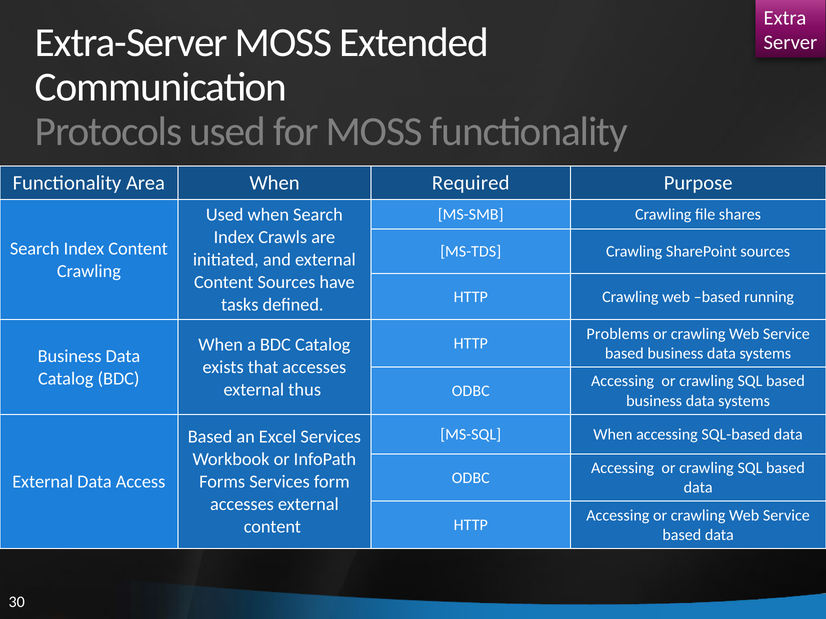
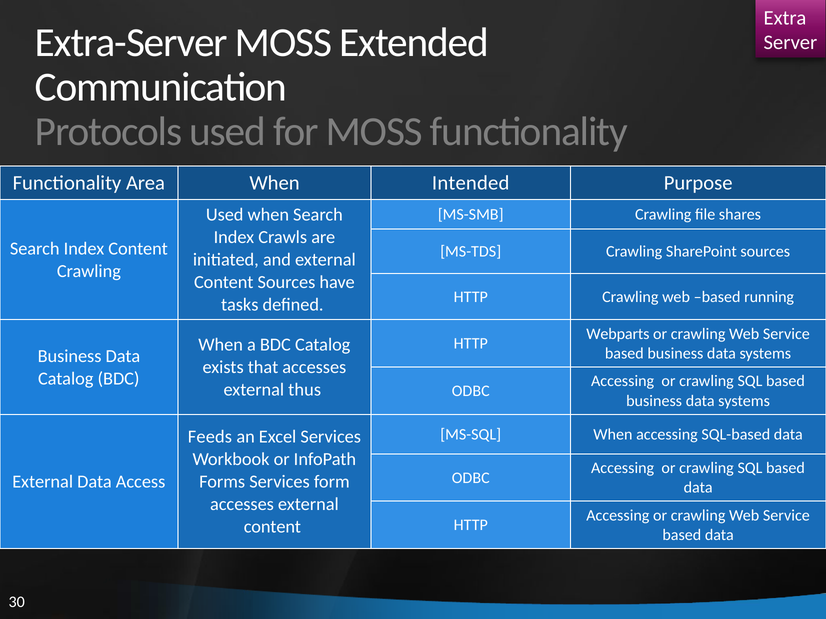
Required: Required -> Intended (471, 183)
Problems: Problems -> Webparts (618, 334)
Based: Based -> Feeds (210, 437)
